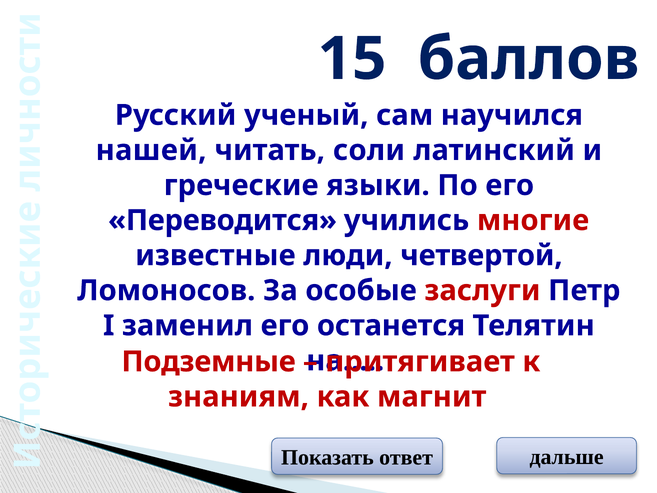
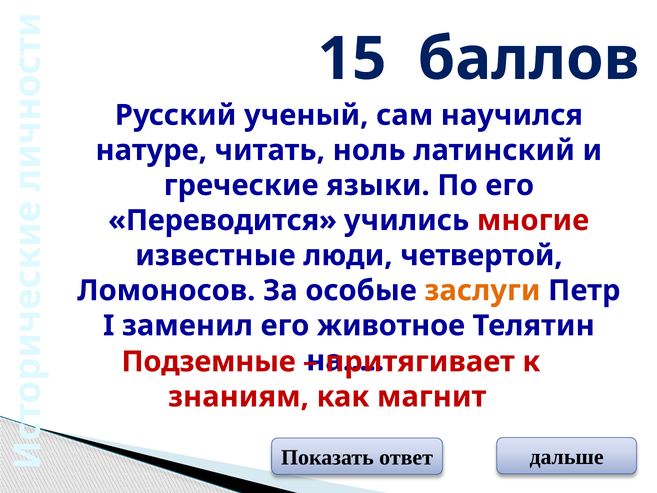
нашей: нашей -> натуре (151, 150)
соли: соли -> ноль (369, 150)
заслуги colour: red -> orange (482, 290)
останется: останется -> животное (391, 325)
